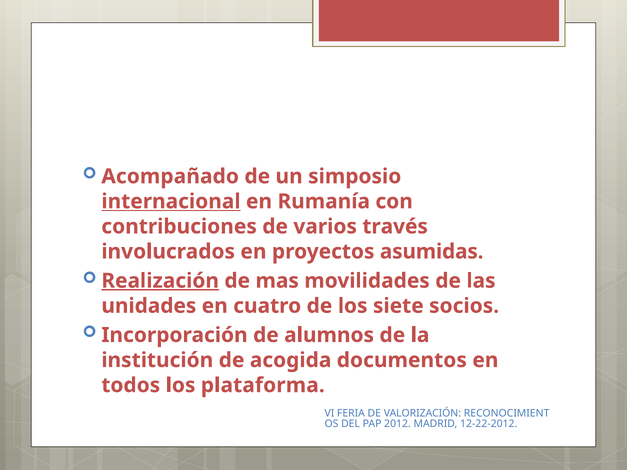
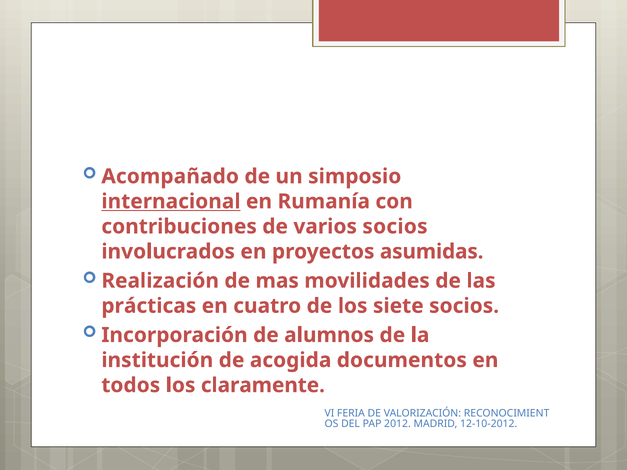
varios través: través -> socios (395, 227)
Realización underline: present -> none (160, 281)
unidades: unidades -> prácticas (149, 306)
plataforma: plataforma -> claramente (263, 385)
12-22-2012: 12-22-2012 -> 12-10-2012 (489, 424)
